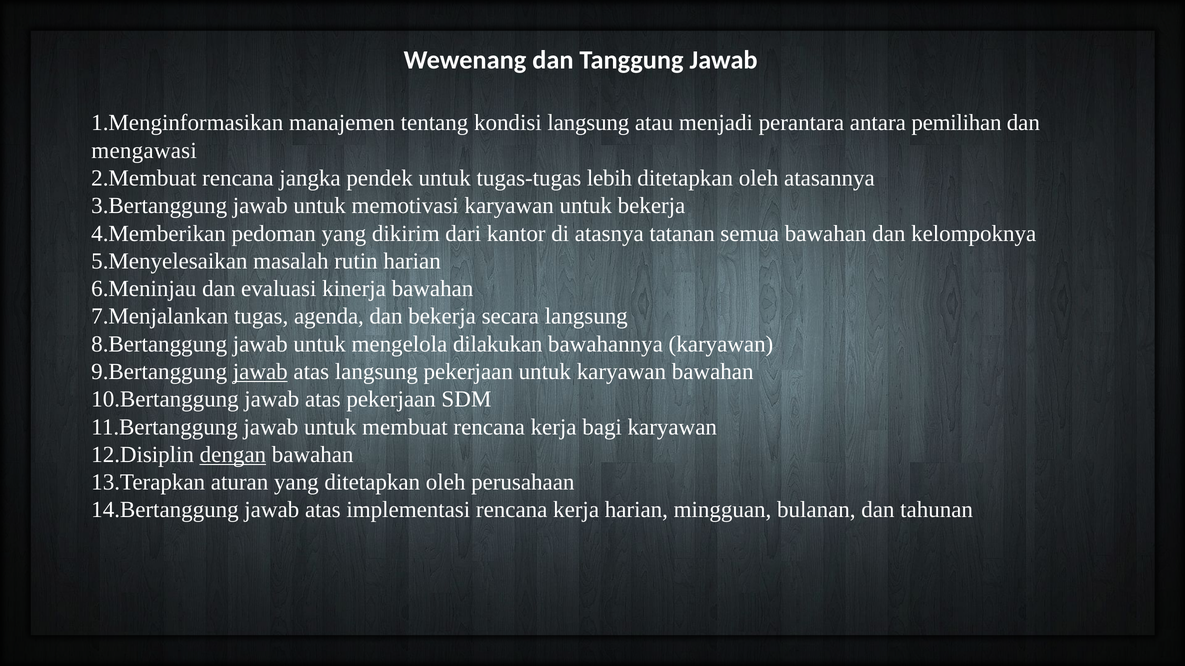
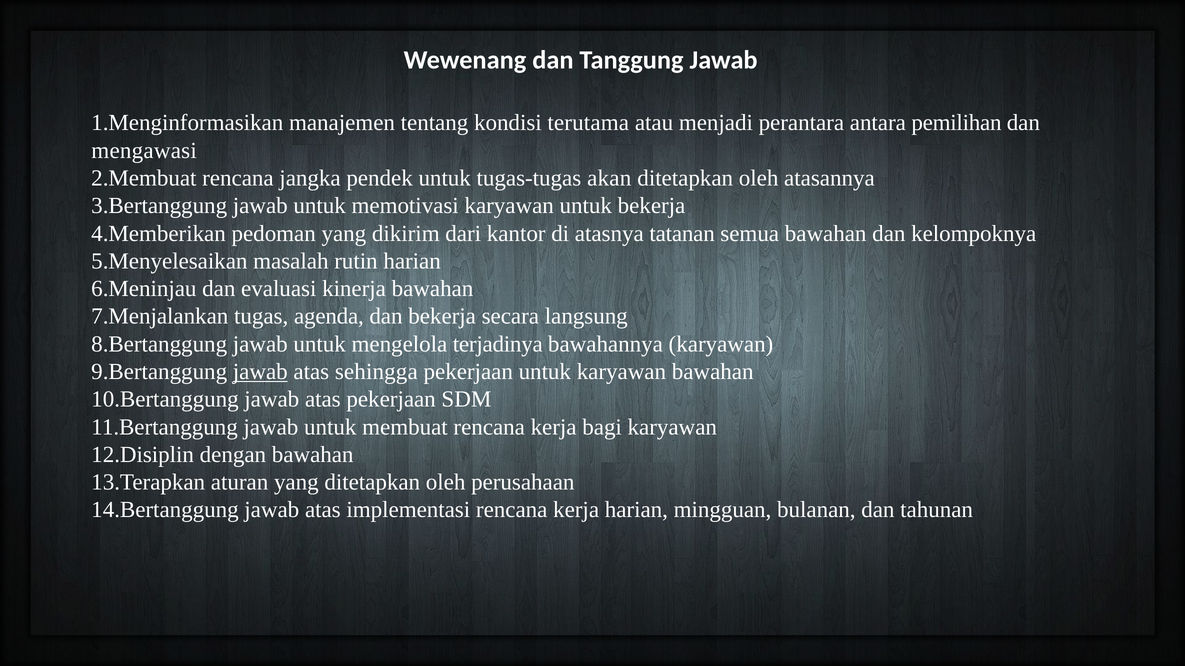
kondisi langsung: langsung -> terutama (588, 123)
lebih: lebih -> akan (609, 178)
dilakukan: dilakukan -> terjadinya (498, 344)
atas langsung: langsung -> sehingga (376, 372)
dengan underline: present -> none (233, 455)
